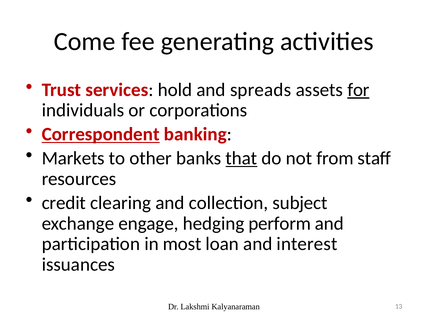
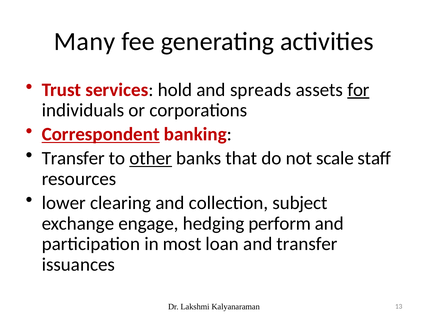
Come: Come -> Many (85, 41)
Markets: Markets -> Transfer (73, 158)
other underline: none -> present (151, 158)
that underline: present -> none (241, 158)
from: from -> scale (335, 158)
credit: credit -> lower (64, 203)
and interest: interest -> transfer (307, 244)
